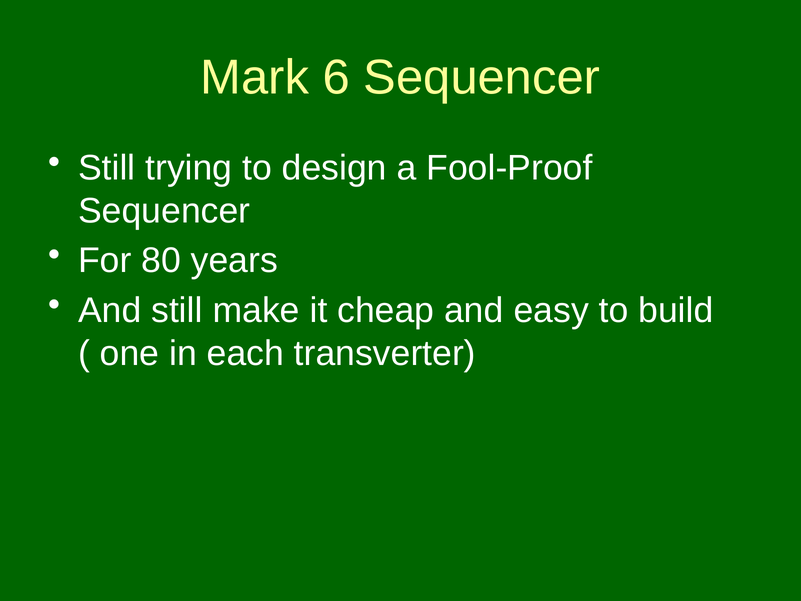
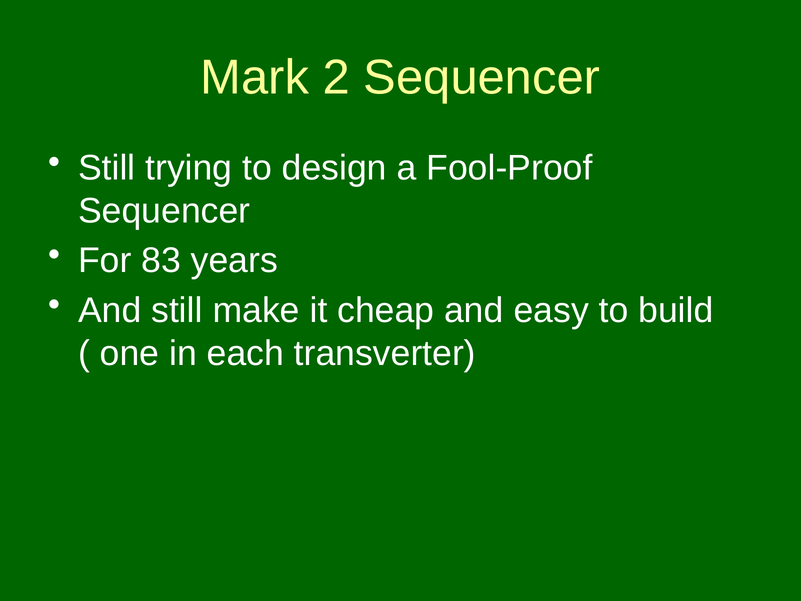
6: 6 -> 2 (336, 78)
80: 80 -> 83 (161, 261)
